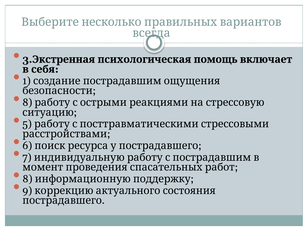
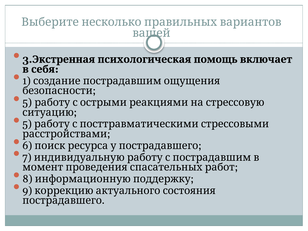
всегда: всегда -> вашей (151, 33)
8: 8 -> 5 (27, 103)
